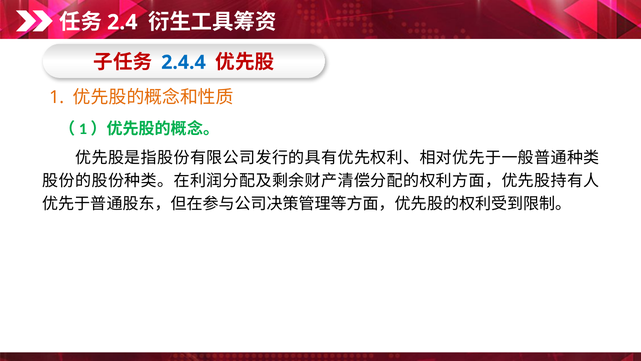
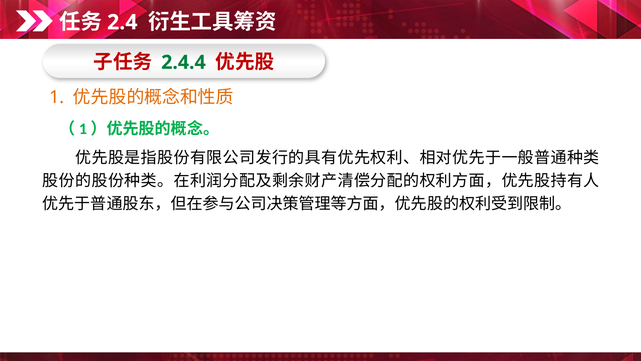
2.4.4 colour: blue -> green (183, 62)
